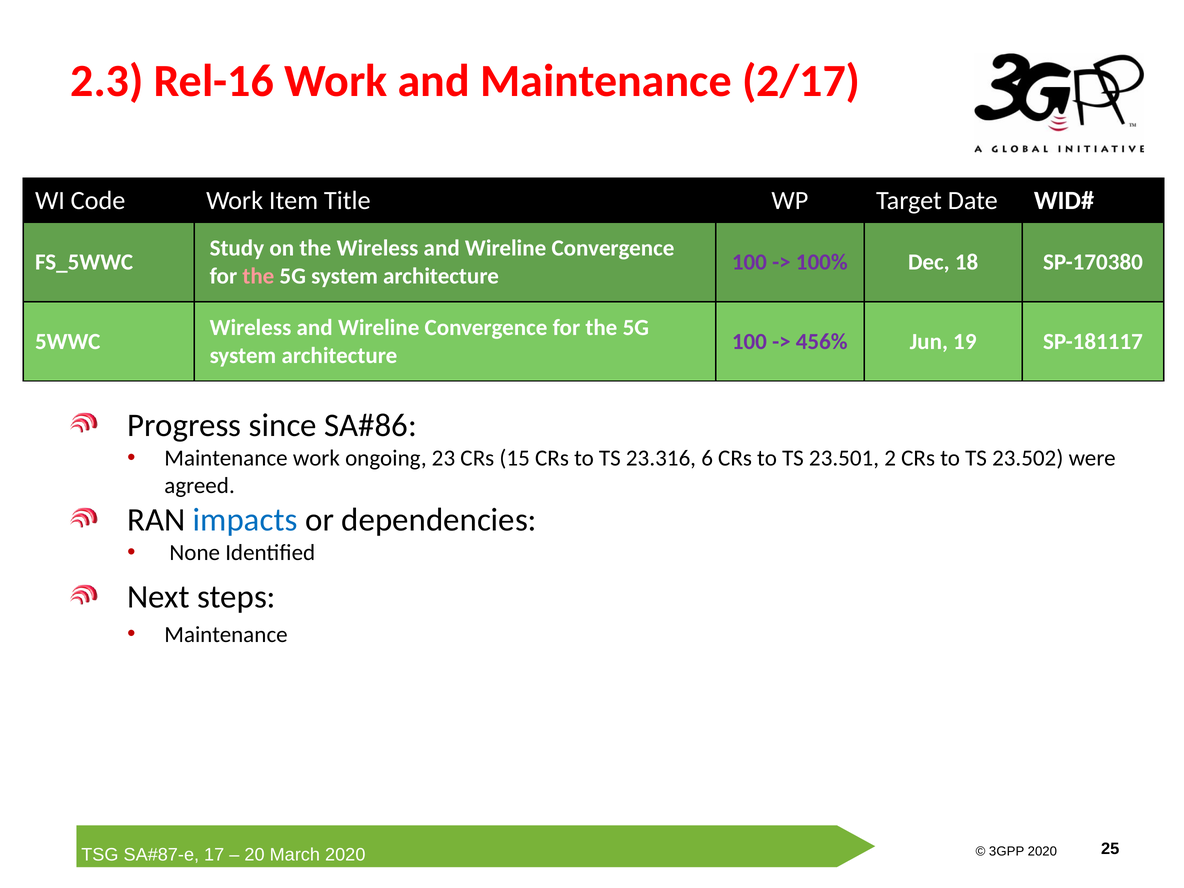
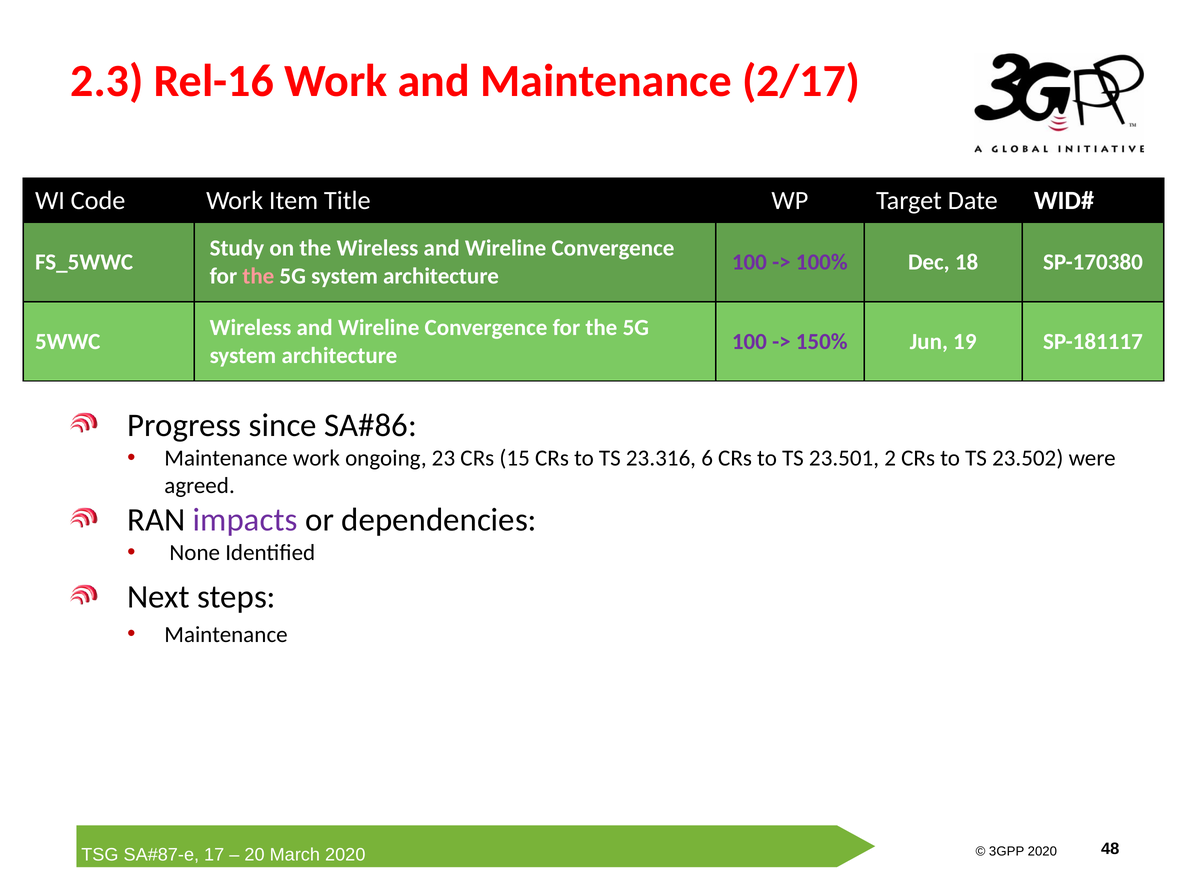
456%: 456% -> 150% (822, 342)
impacts colour: blue -> purple (245, 520)
25: 25 -> 48 (1110, 849)
